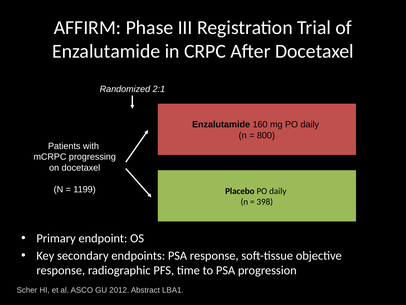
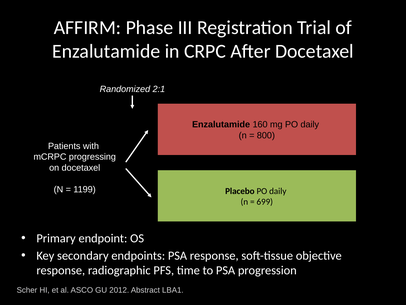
398: 398 -> 699 (265, 202)
